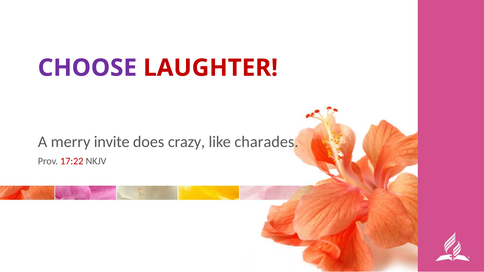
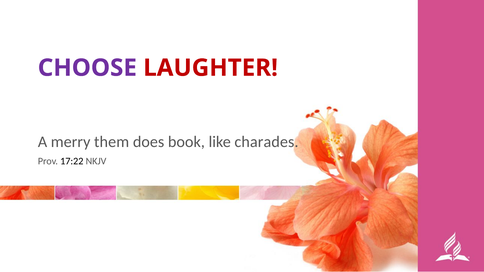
invite: invite -> them (112, 142)
crazy: crazy -> book (186, 142)
17:22 colour: red -> black (72, 161)
